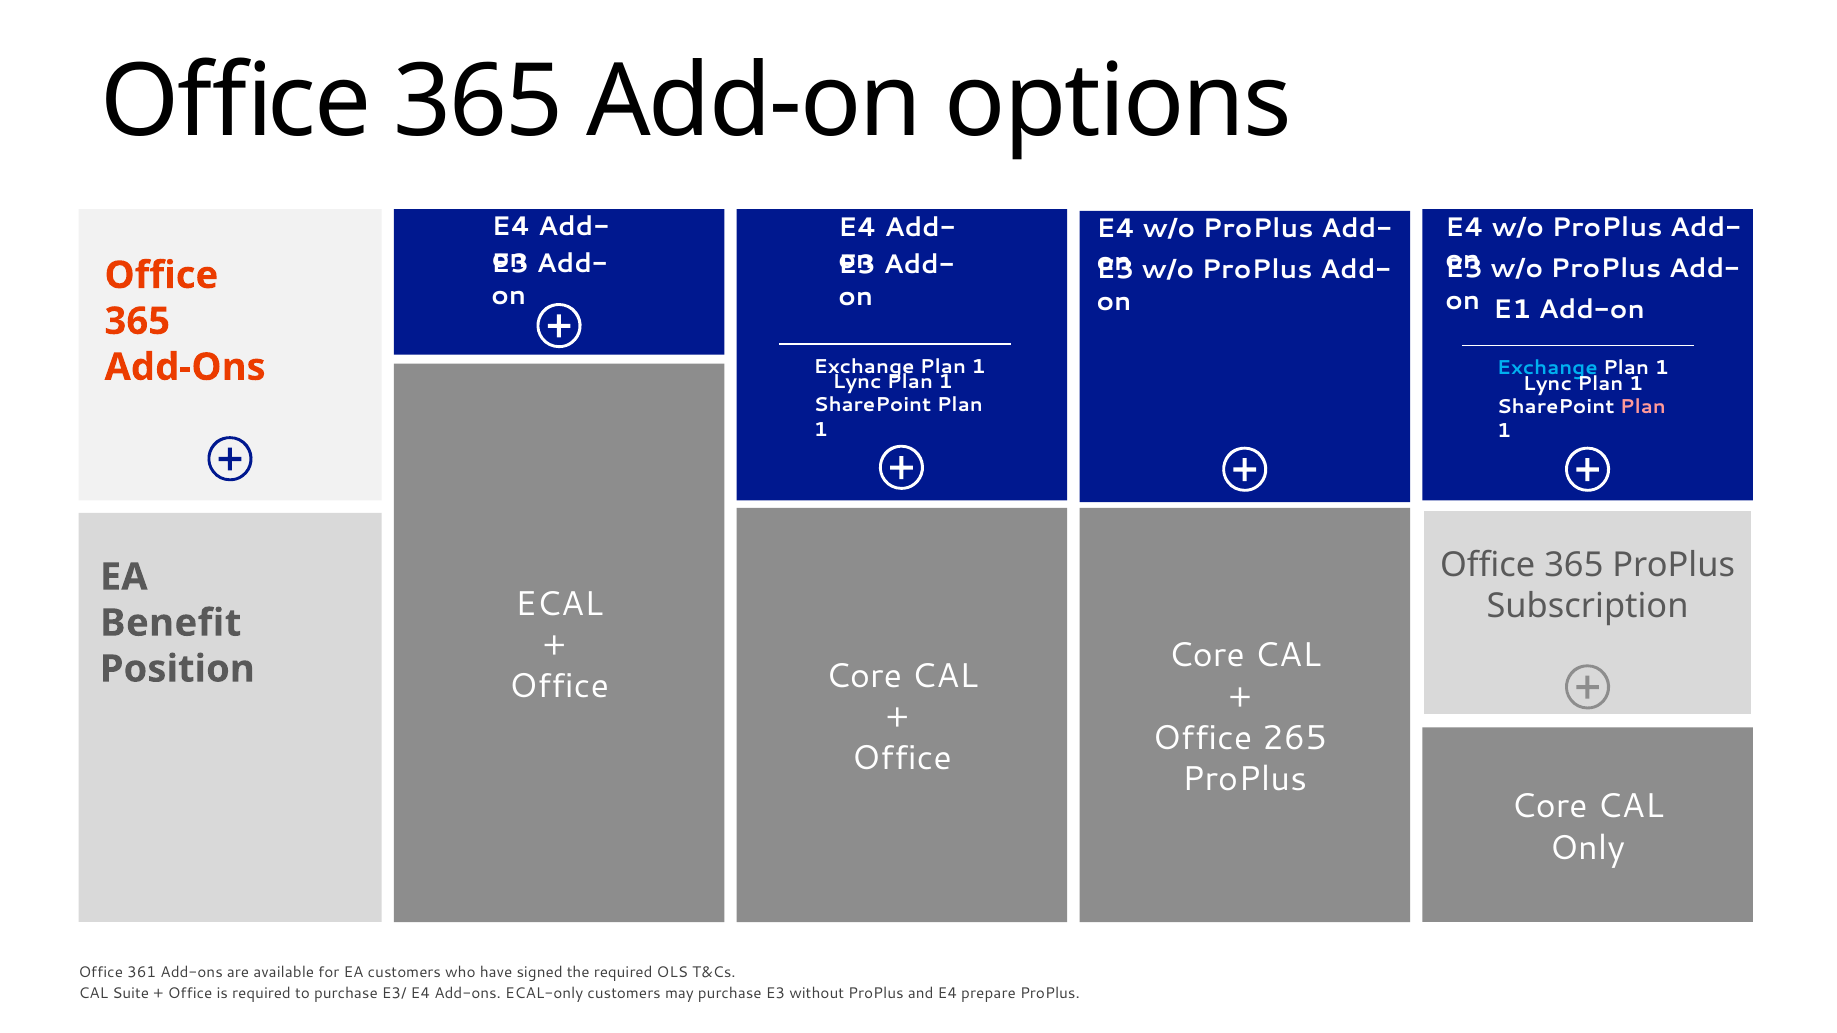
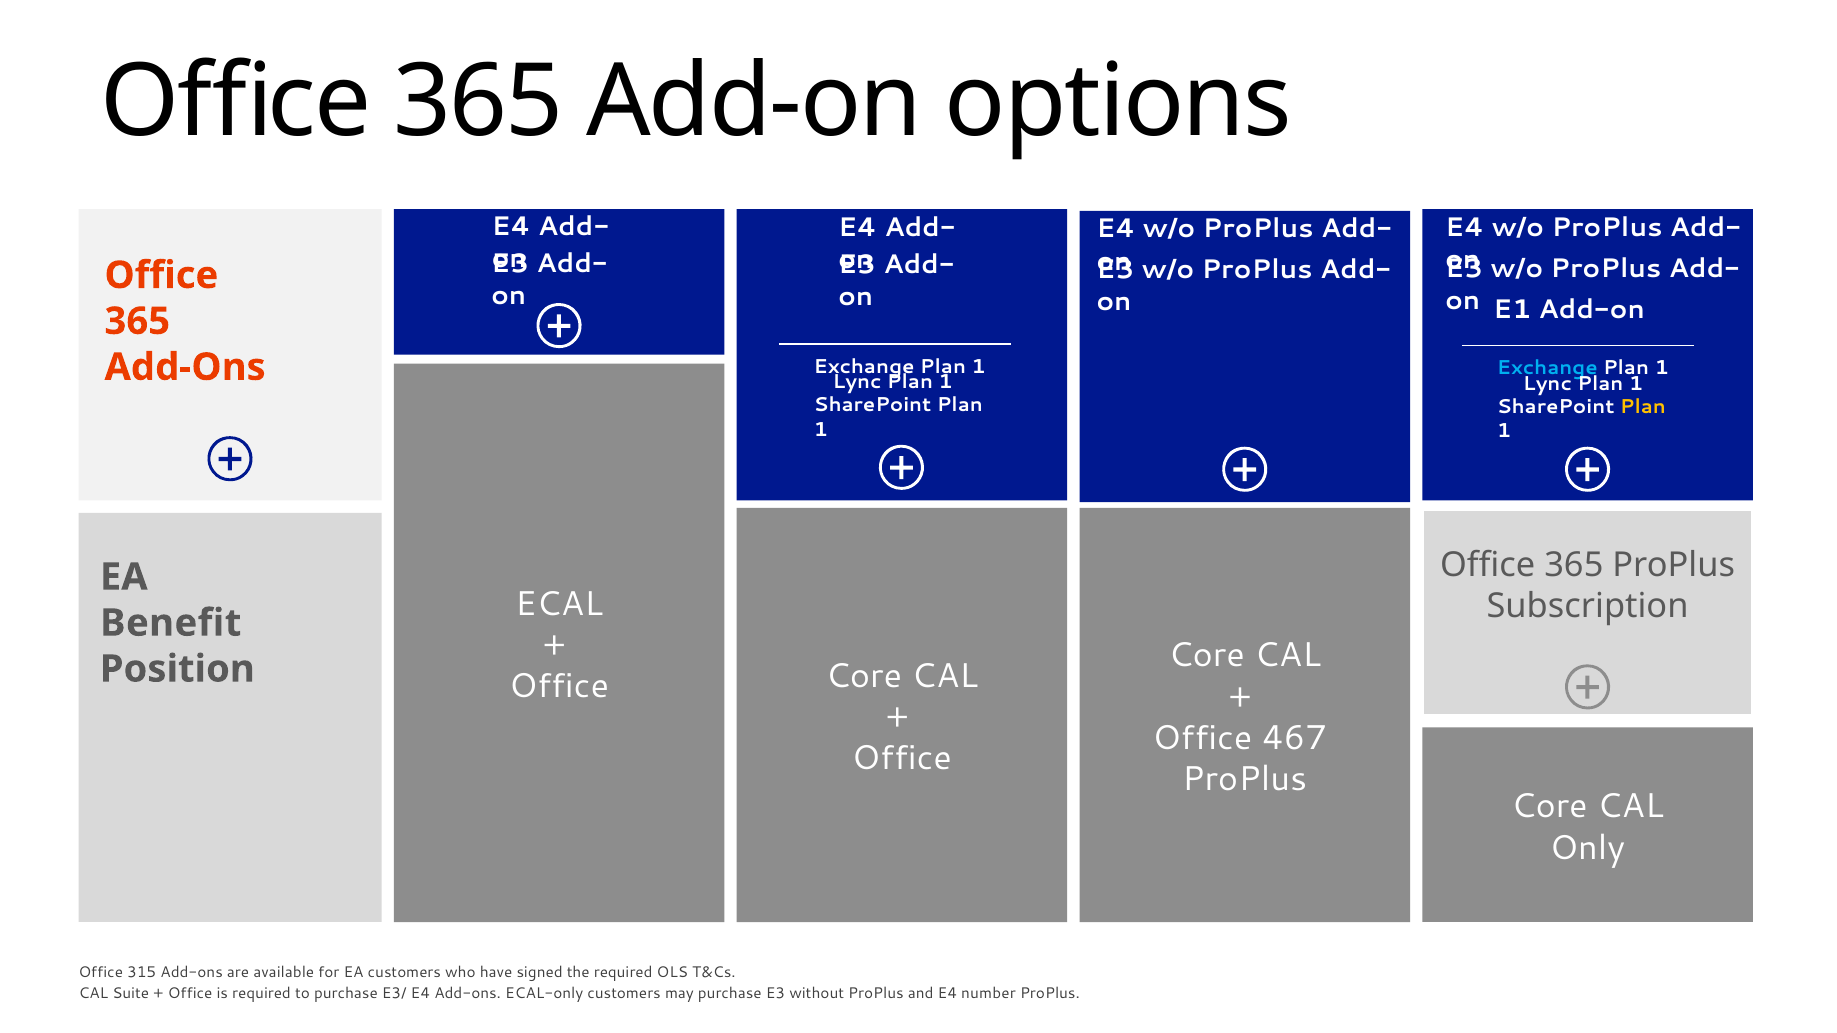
Plan colour: pink -> yellow (1643, 407)
265: 265 -> 467 (1295, 738)
361: 361 -> 315 (142, 973)
prepare: prepare -> number (989, 993)
